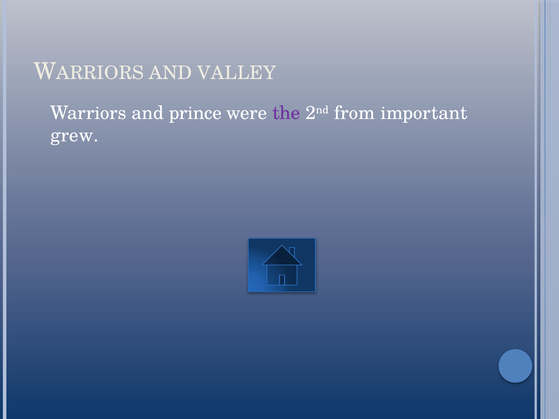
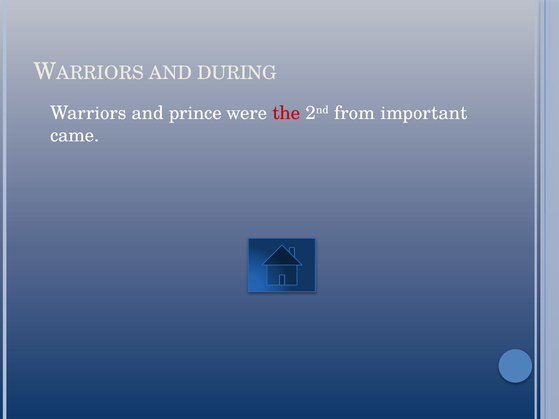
VALLEY: VALLEY -> DURING (237, 73)
the colour: purple -> red (286, 113)
grew: grew -> came (75, 135)
